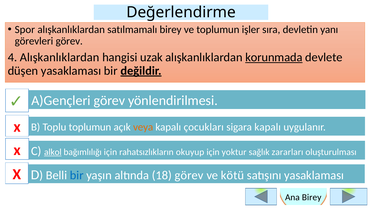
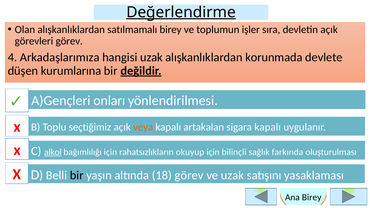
Değerlendirme underline: none -> present (181, 12)
Spor: Spor -> Olan (25, 29)
devletin yanı: yanı -> açık (329, 29)
4 Alışkanlıklardan: Alışkanlıklardan -> Arkadaşlarımıza (60, 57)
korunmada underline: present -> none (274, 57)
düşen yasaklaması: yasaklaması -> kurumlarına (71, 71)
A)Gençleri görev: görev -> onları (109, 101)
Toplu toplumun: toplumun -> seçtiğimiz (90, 127)
çocukları: çocukları -> artakalan (204, 127)
yoktur: yoktur -> bilinçli (234, 152)
zararları: zararları -> farkında (287, 152)
bir colour: blue -> black (77, 175)
ve kötü: kötü -> uzak (232, 175)
